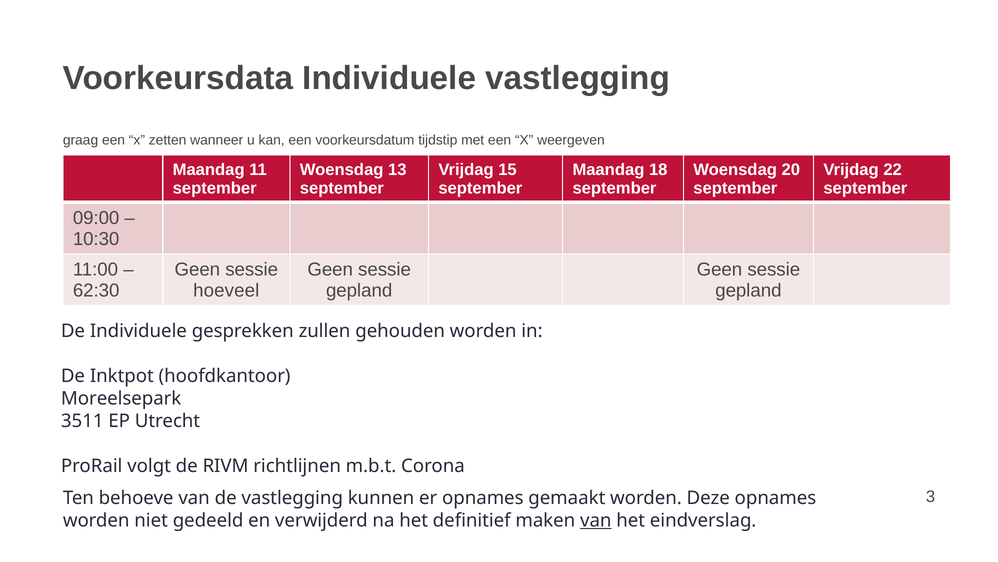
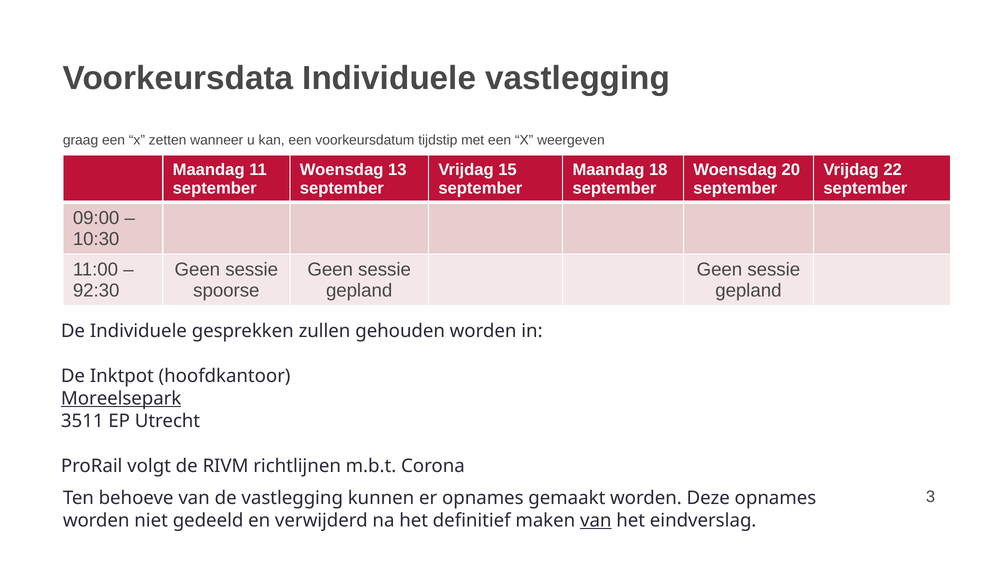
62:30: 62:30 -> 92:30 (96, 290)
hoeveel: hoeveel -> spoorse (226, 290)
Moreelsepark underline: none -> present (121, 398)
